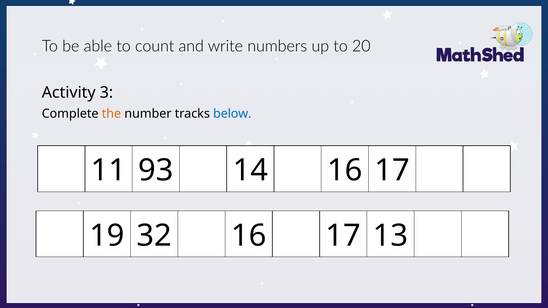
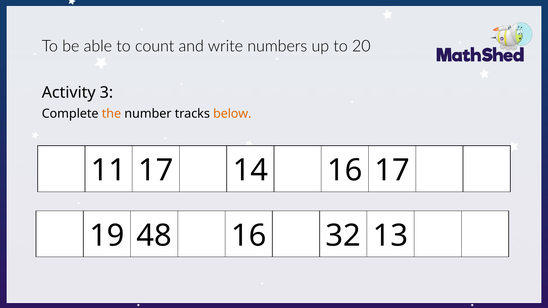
below colour: blue -> orange (232, 114)
11 93: 93 -> 17 (156, 171)
32: 32 -> 48 (154, 236)
17: 17 -> 32 (343, 236)
